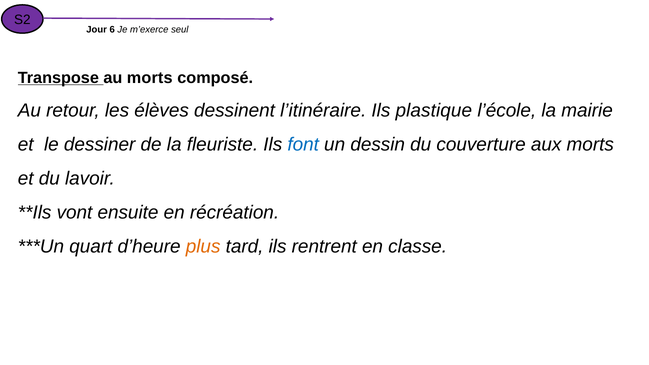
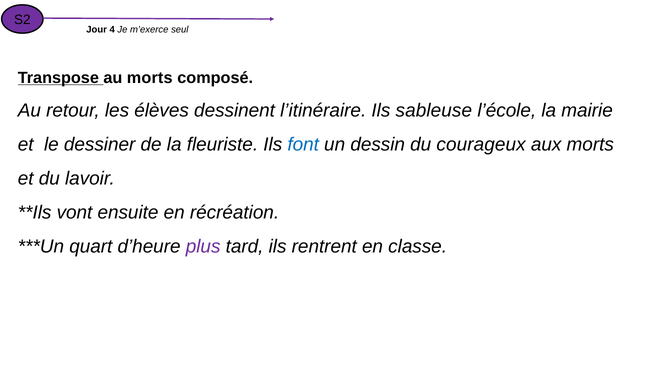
6: 6 -> 4 (112, 30)
plastique: plastique -> sableuse (434, 110)
couverture: couverture -> courageux (481, 144)
plus colour: orange -> purple (203, 247)
